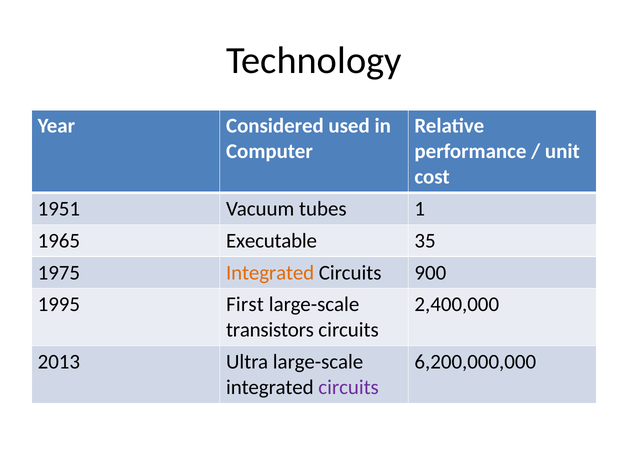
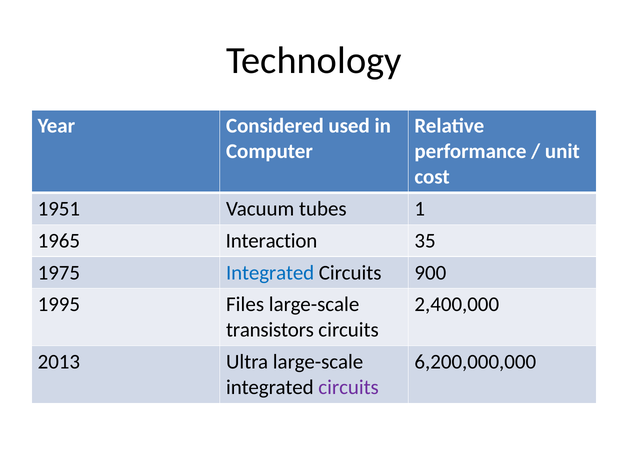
Executable: Executable -> Interaction (272, 241)
Integrated colour: orange -> blue (270, 273)
First: First -> Files (245, 304)
